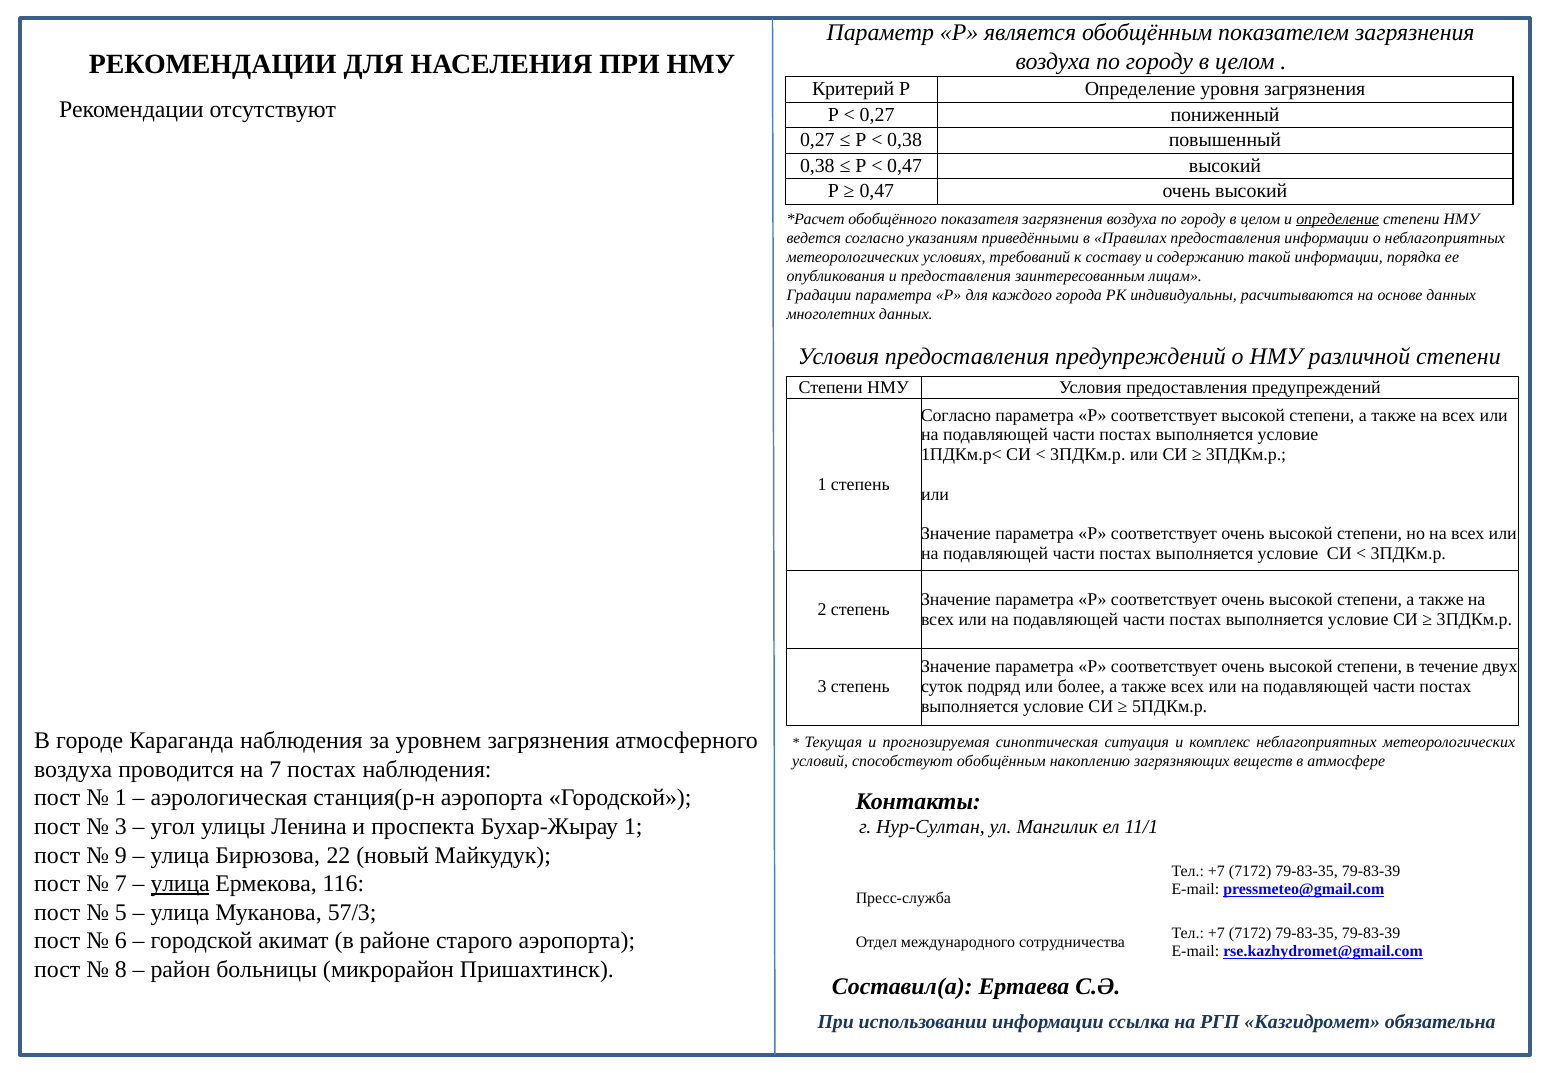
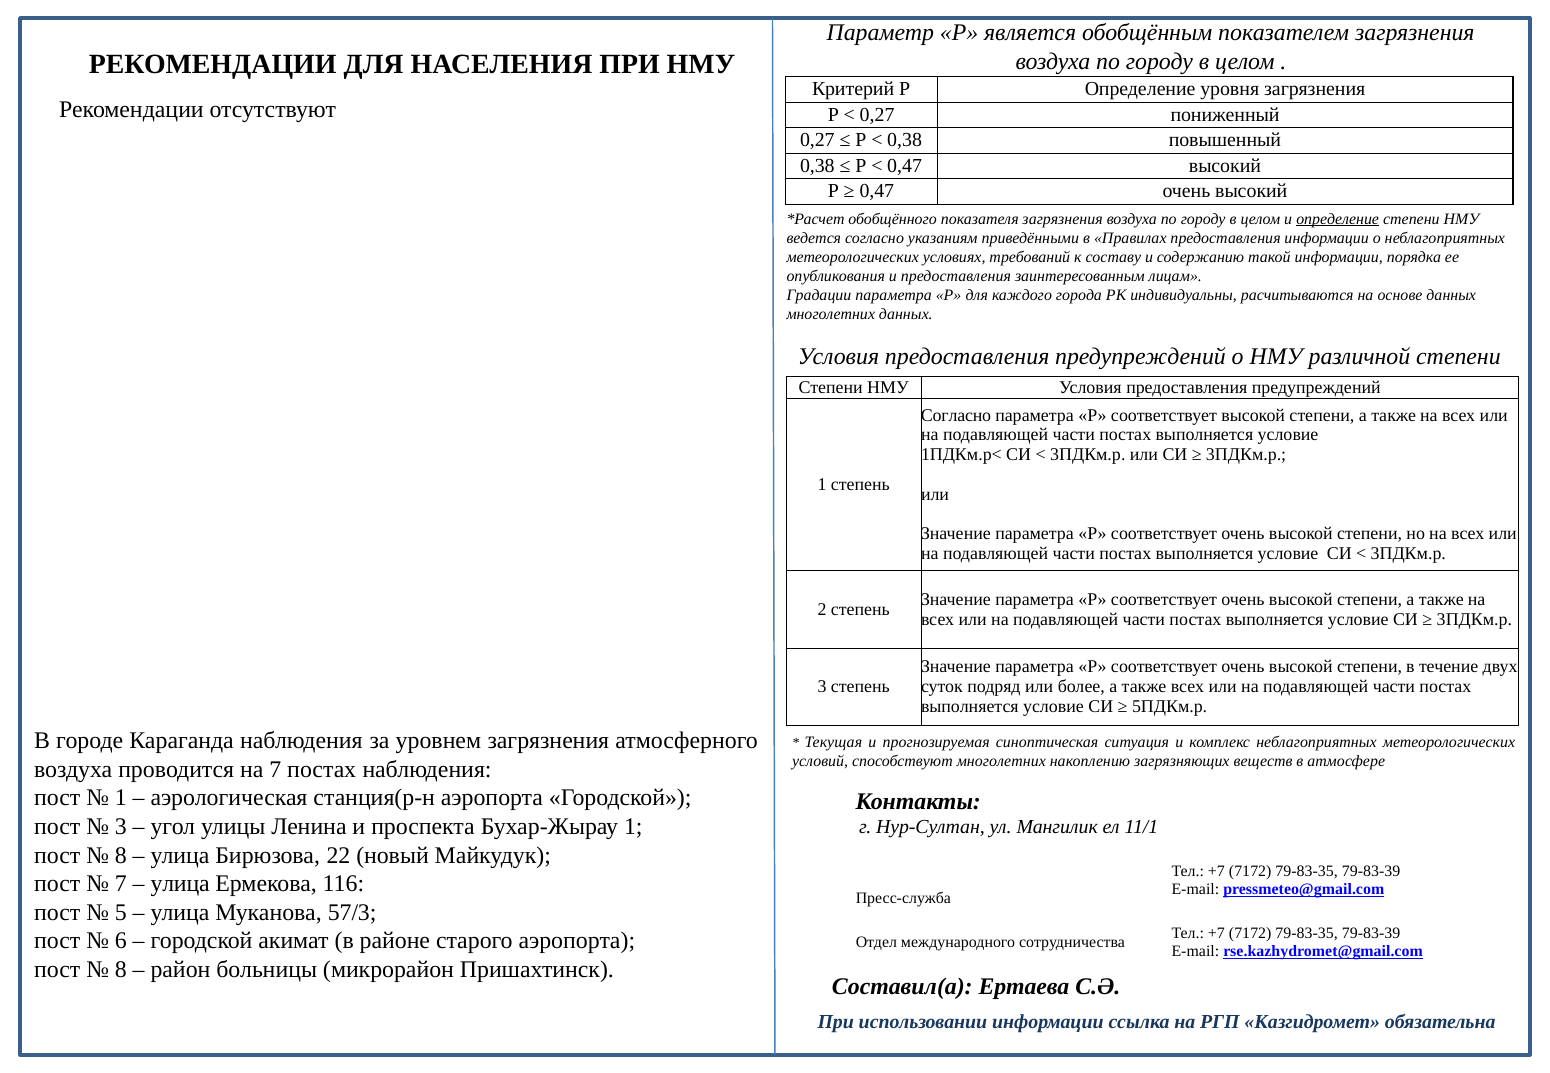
способствуют обобщённым: обобщённым -> многолетних (1001, 761)
9: 9 -> 8 (121, 855)
улица underline: present -> none (180, 884)
